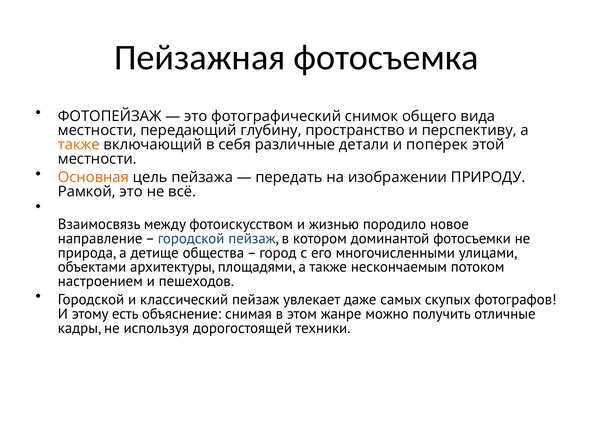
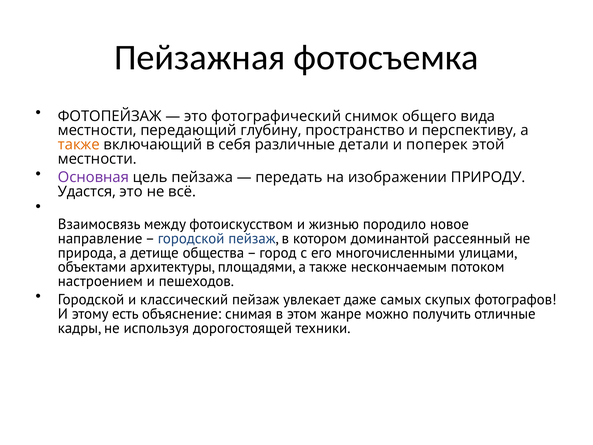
Основная colour: orange -> purple (93, 177)
Рамкой: Рамкой -> Удастся (87, 191)
фотосъемки: фотосъемки -> рассеянный (472, 238)
